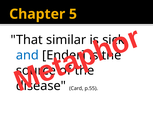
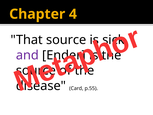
5: 5 -> 4 (73, 14)
That similar: similar -> source (66, 40)
and colour: blue -> purple (27, 55)
